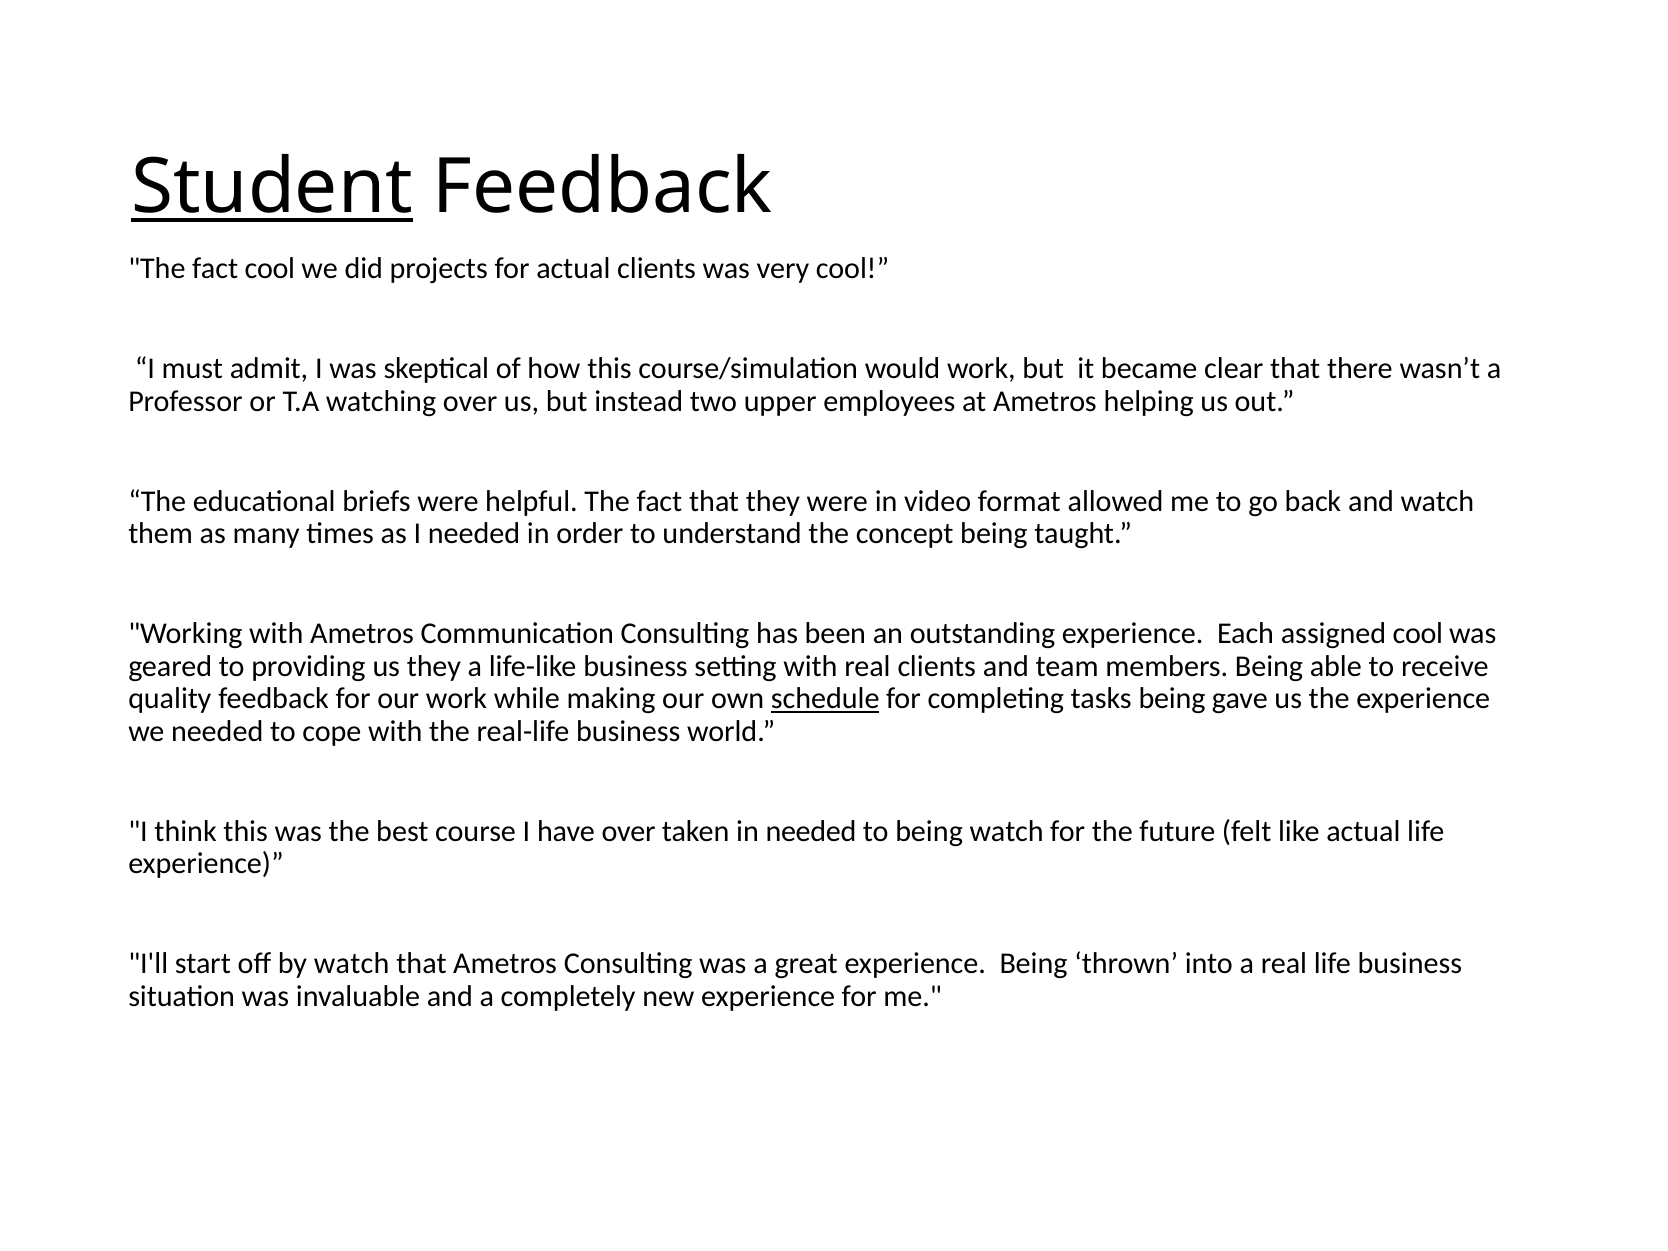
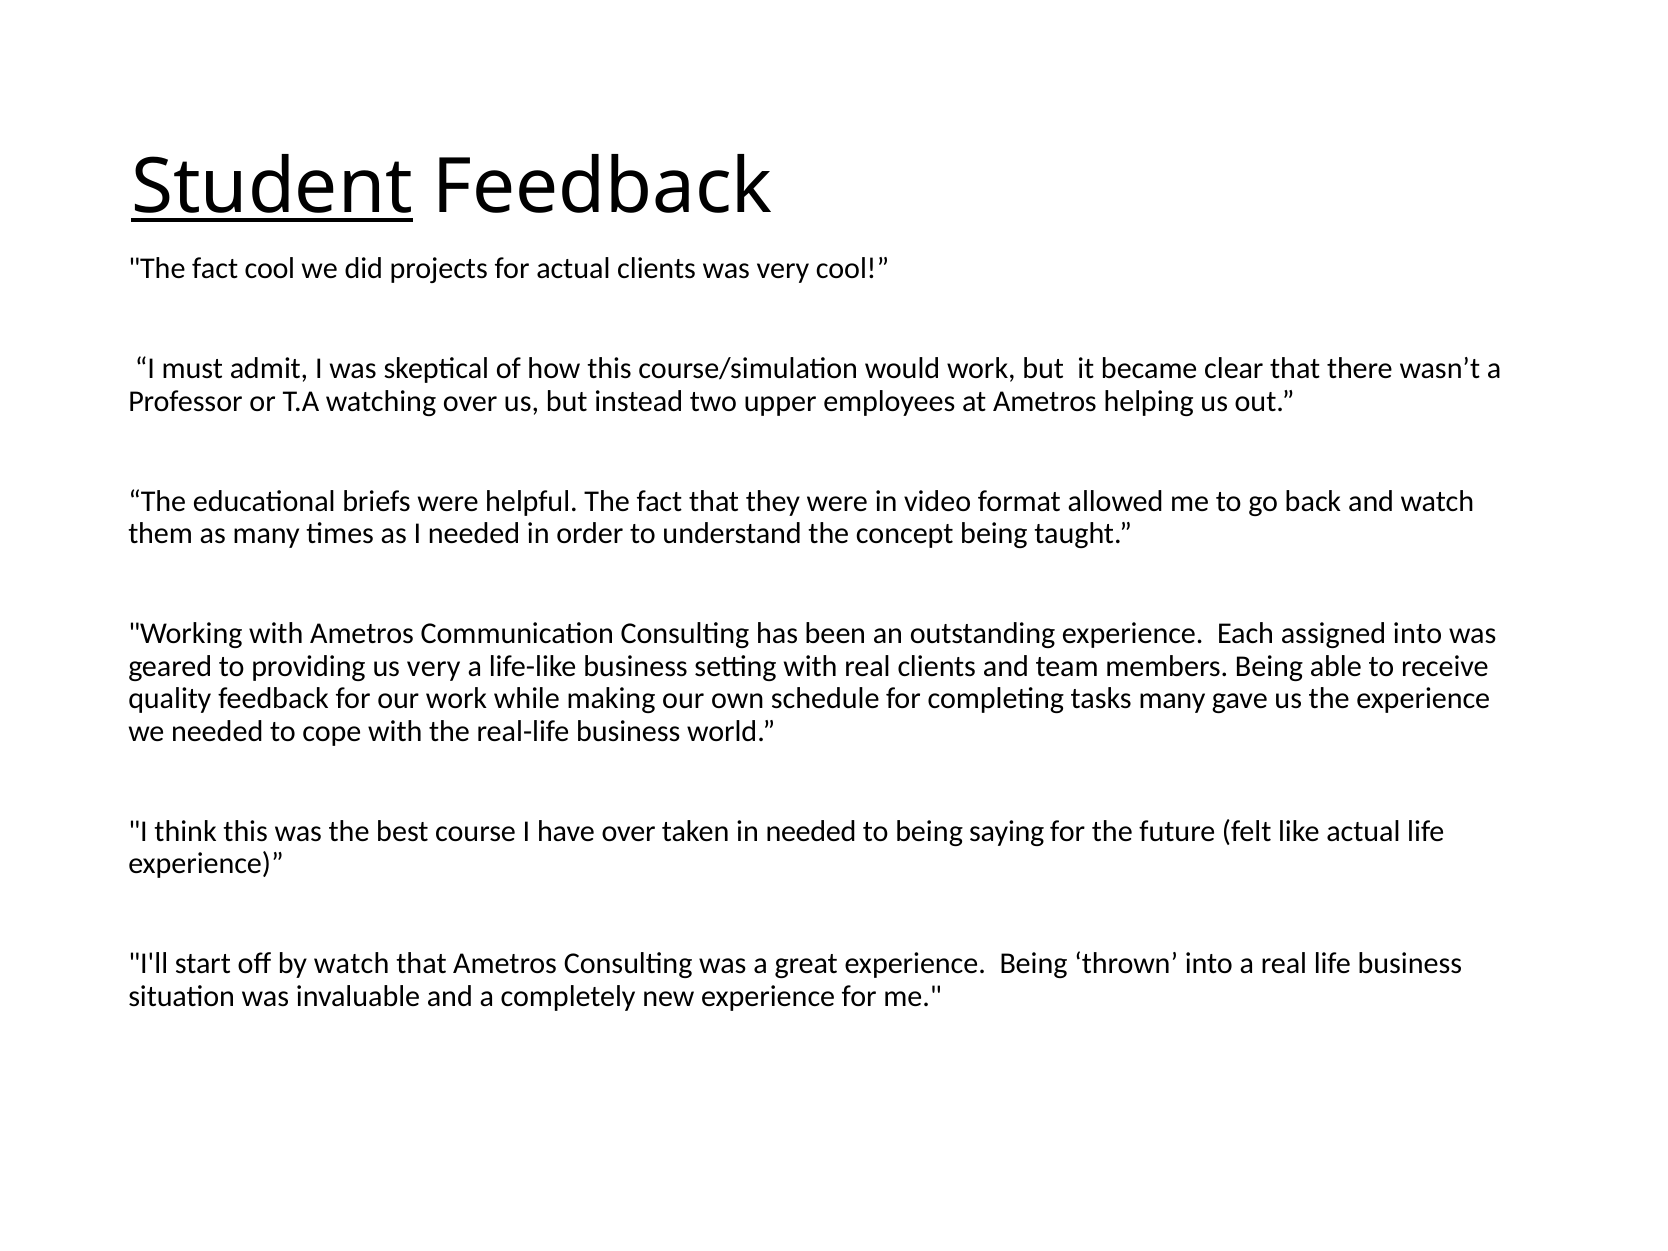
assigned cool: cool -> into (1418, 634)
us they: they -> very (434, 666)
schedule underline: present -> none (825, 699)
tasks being: being -> many (1172, 699)
being watch: watch -> saying (1007, 831)
